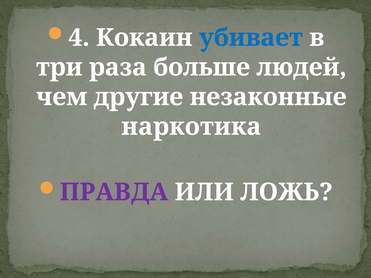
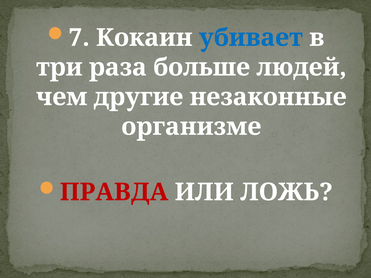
4: 4 -> 7 (79, 38)
наркотика: наркотика -> организме (191, 127)
ПРАВДА colour: purple -> red (114, 192)
